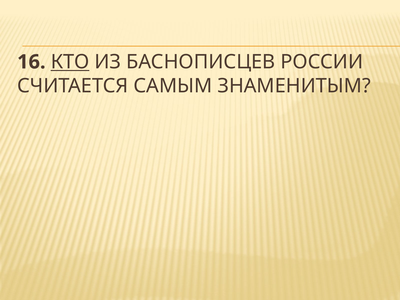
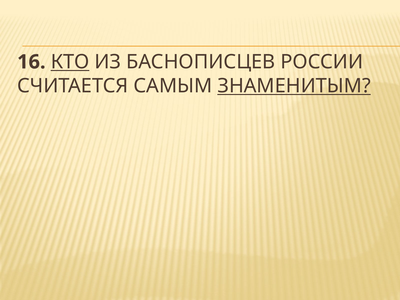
ЗНАМЕНИТЫМ underline: none -> present (294, 86)
